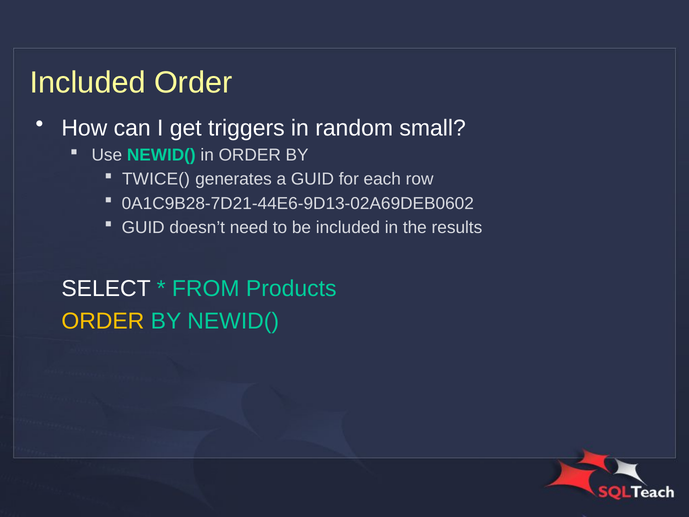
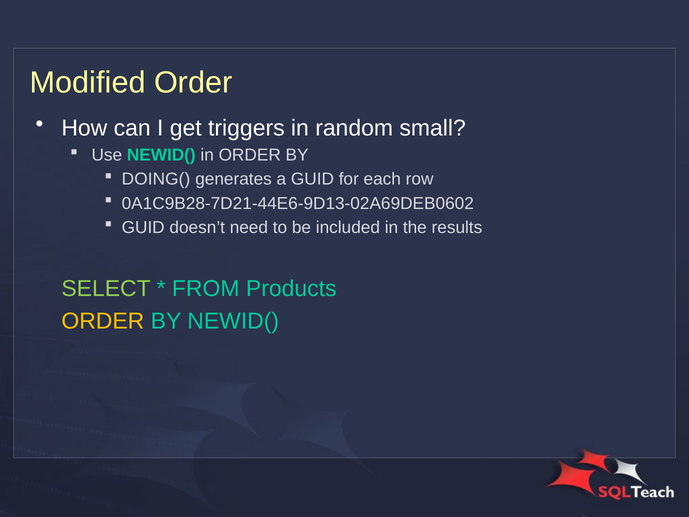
Included: Included -> Modified (88, 83)
TWICE(: TWICE( -> DOING( (156, 179)
SELECT colour: white -> light green (106, 289)
